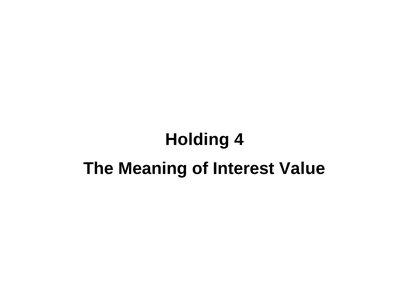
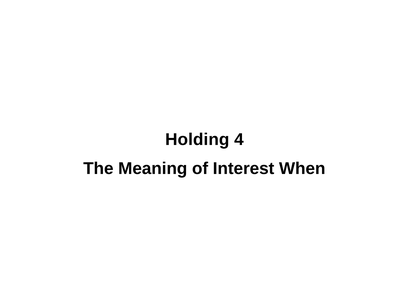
Value: Value -> When (302, 169)
